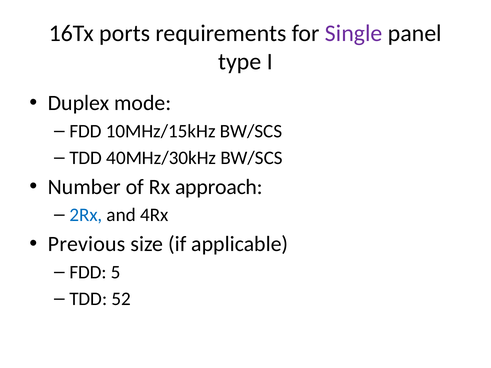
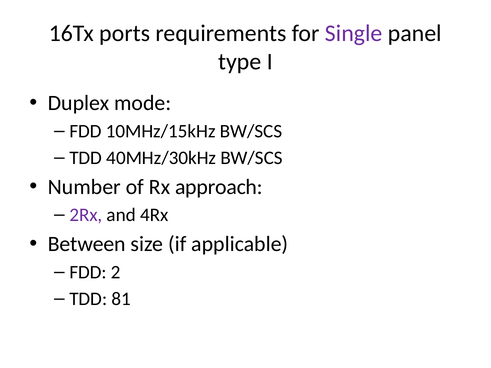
2Rx colour: blue -> purple (86, 215)
Previous: Previous -> Between (87, 244)
5: 5 -> 2 (116, 272)
52: 52 -> 81 (121, 299)
